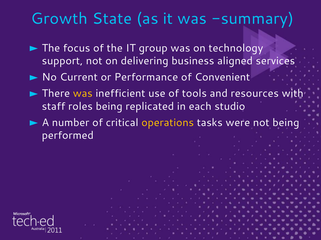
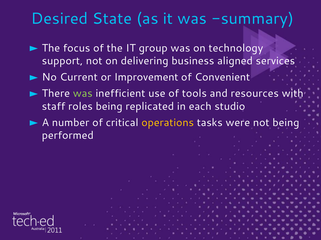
Growth: Growth -> Desired (59, 19)
Performance: Performance -> Improvement (146, 77)
was colour: yellow -> light green (83, 94)
